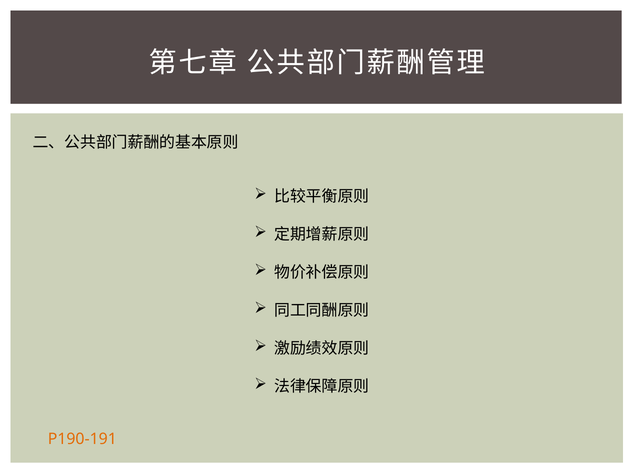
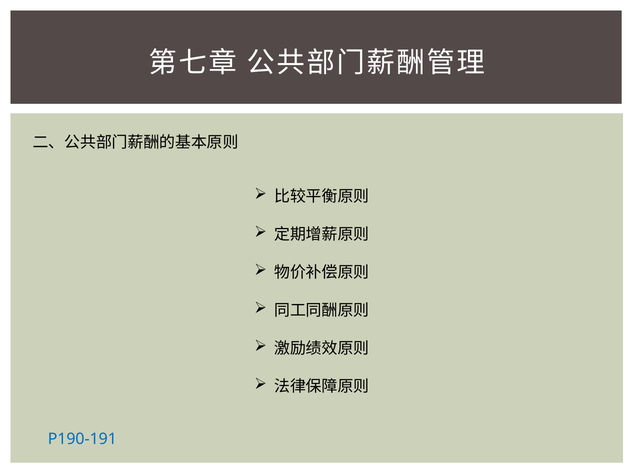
P190-191 colour: orange -> blue (82, 439)
